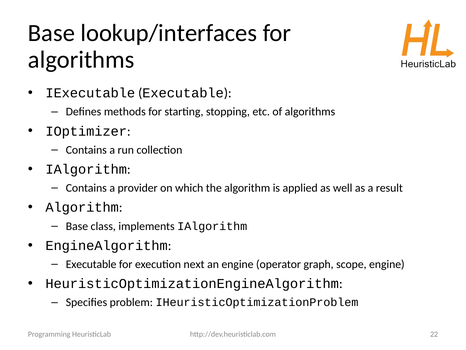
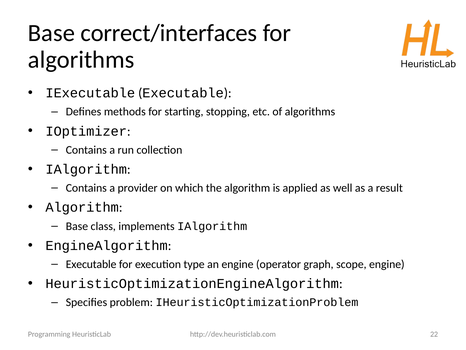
lookup/interfaces: lookup/interfaces -> correct/interfaces (169, 33)
next: next -> type (194, 264)
